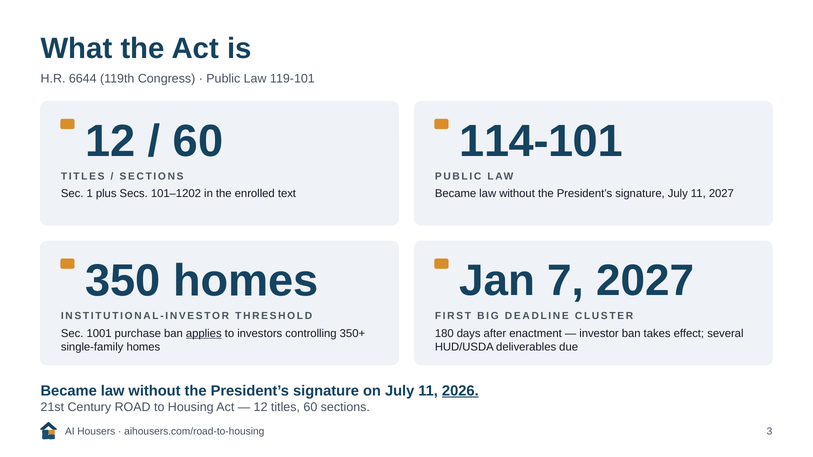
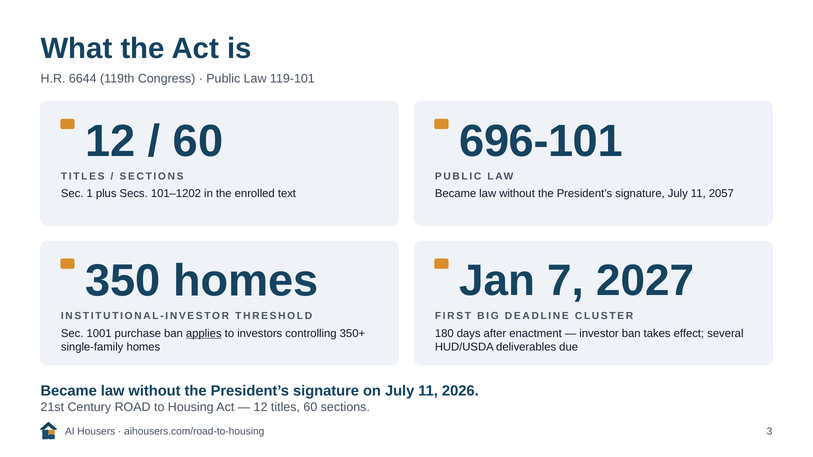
114-101: 114-101 -> 696-101 (541, 141)
11 2027: 2027 -> 2057 (721, 194)
2026 underline: present -> none (460, 391)
